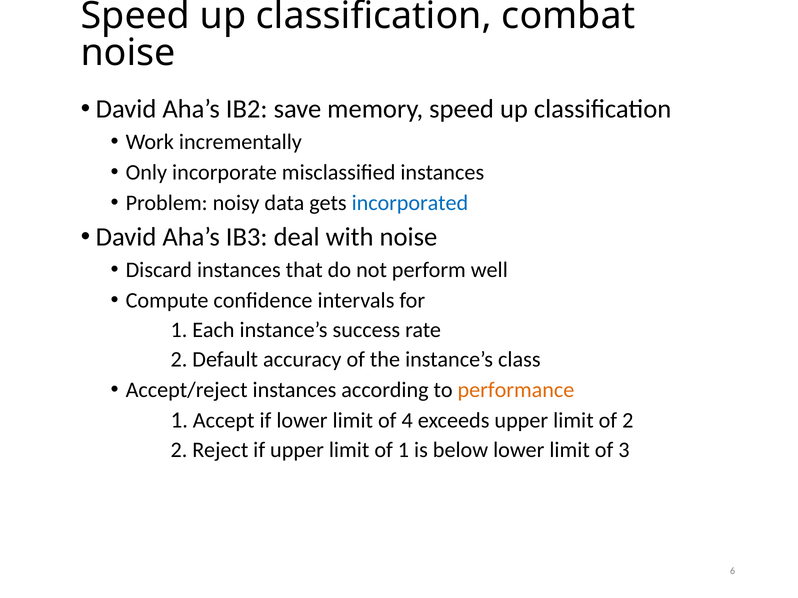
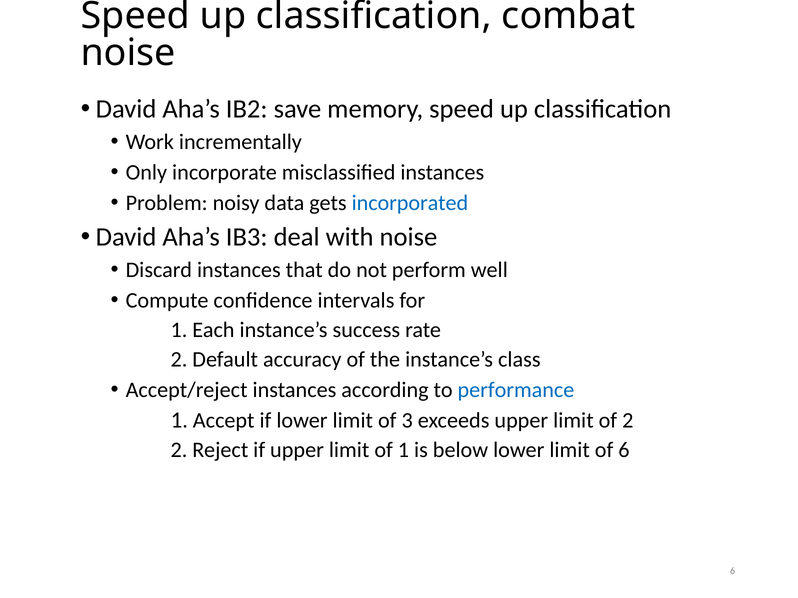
performance colour: orange -> blue (516, 390)
4: 4 -> 3 (407, 421)
of 3: 3 -> 6 (624, 450)
